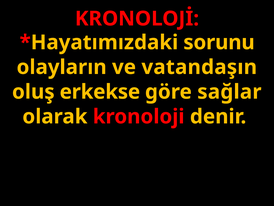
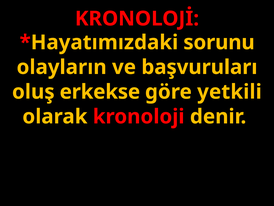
vatandaşın: vatandaşın -> başvuruları (199, 67)
sağlar: sağlar -> yetkili (229, 92)
